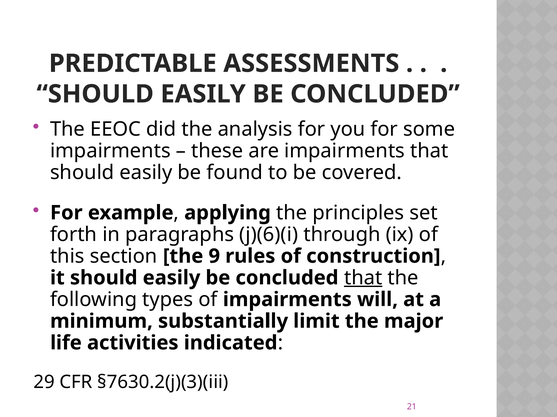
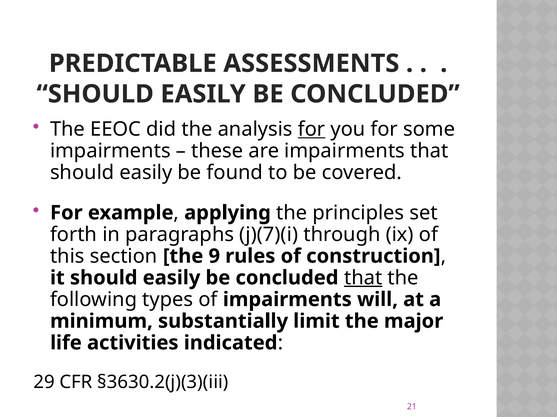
for underline: none -> present (312, 129)
j)(6)(i: j)(6)(i -> j)(7)(i (269, 235)
§7630.2(j)(3)(iii: §7630.2(j)(3)(iii -> §3630.2(j)(3)(iii (163, 383)
